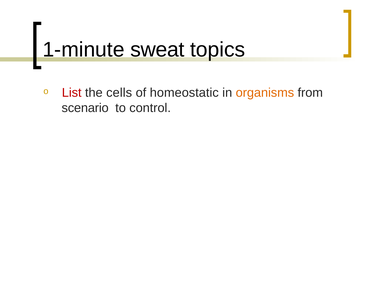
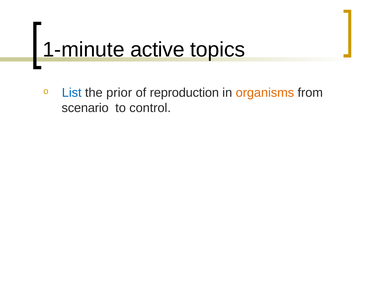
sweat: sweat -> active (157, 50)
List colour: red -> blue (72, 93)
cells: cells -> prior (119, 93)
homeostatic: homeostatic -> reproduction (184, 93)
